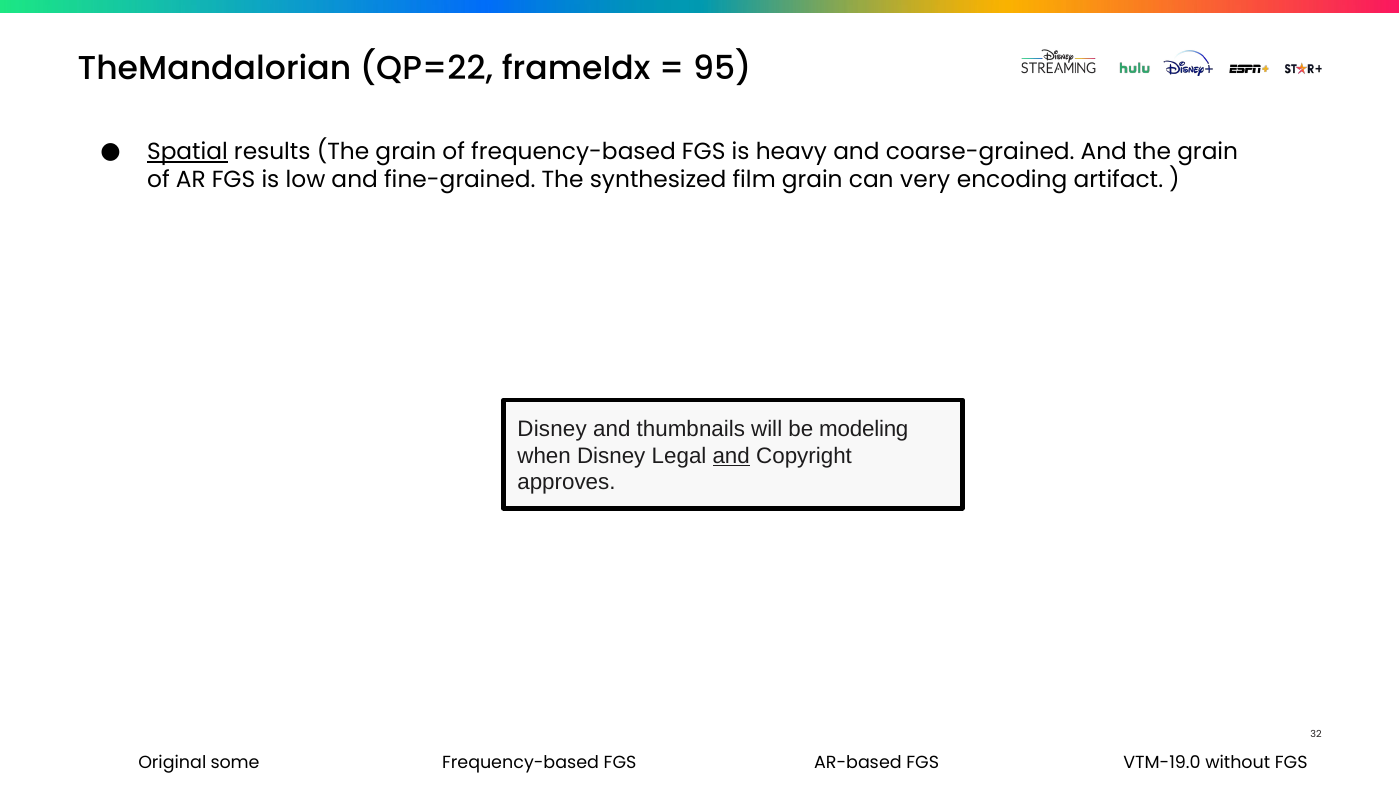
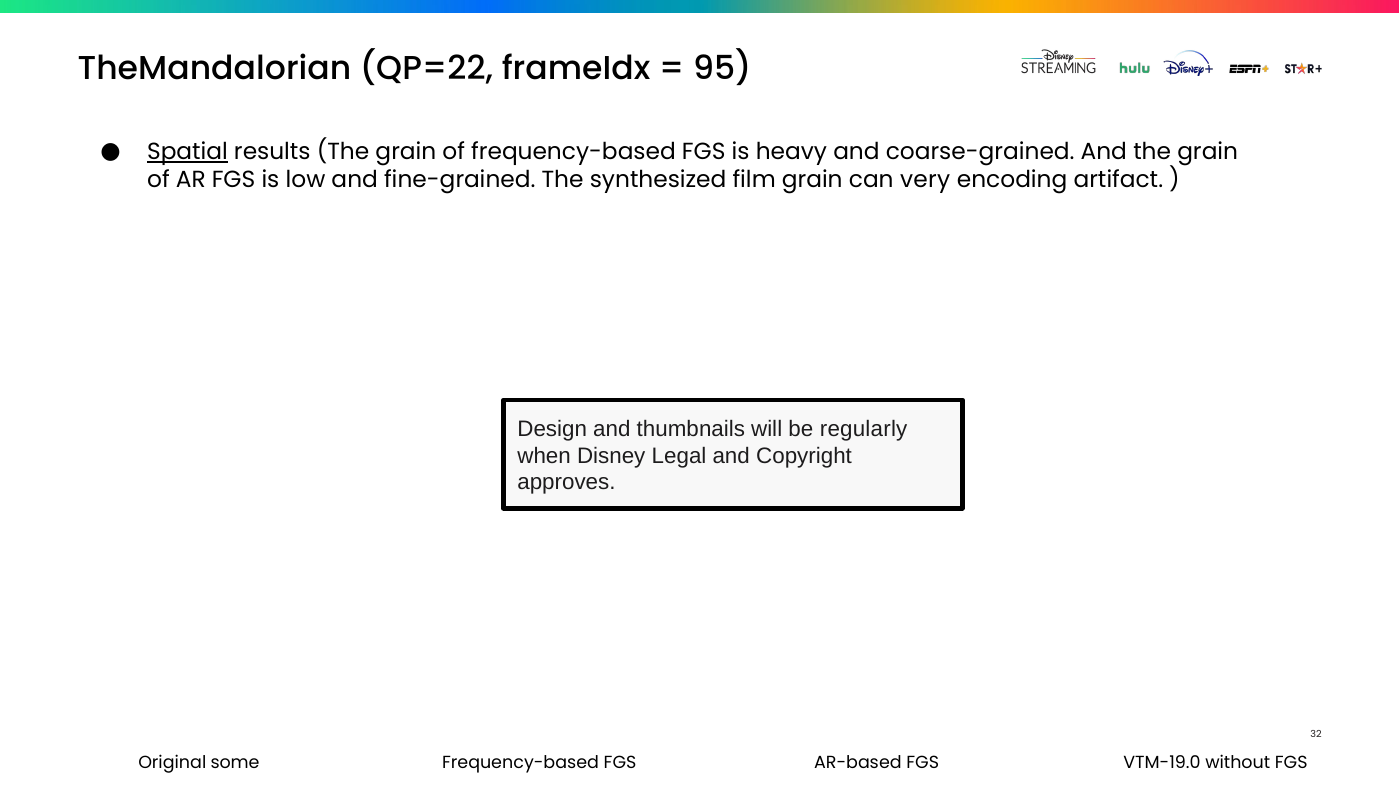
Disney: Disney -> Design (552, 429)
modeling: modeling -> regularly (864, 429)
and underline: present -> none (731, 456)
